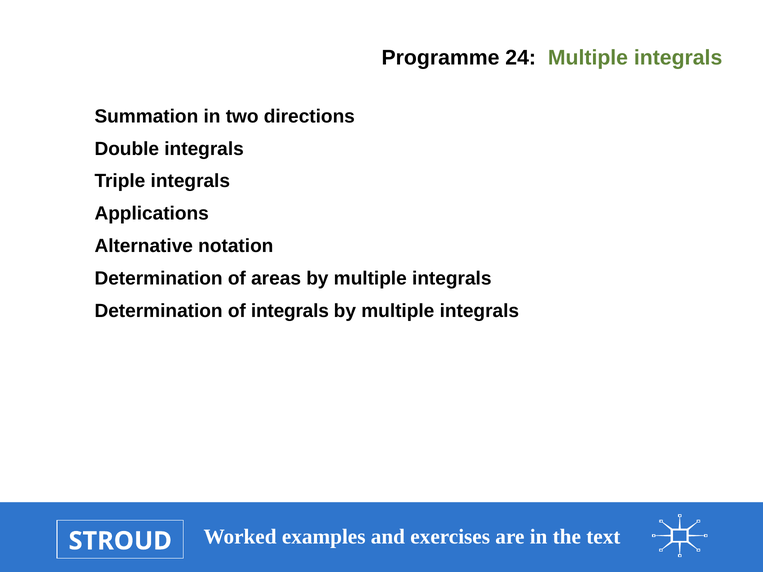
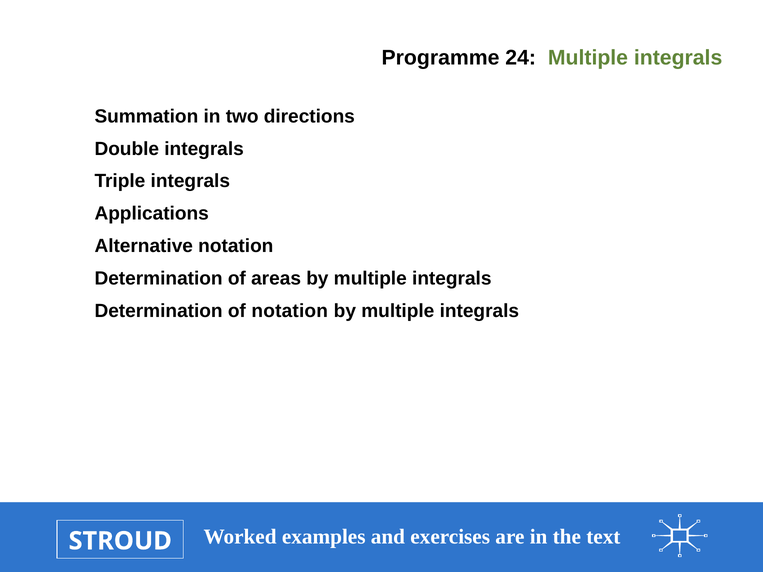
of integrals: integrals -> notation (290, 311)
